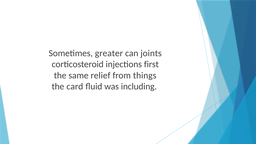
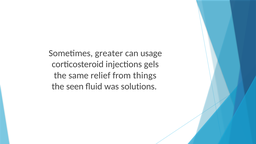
joints: joints -> usage (151, 53)
first: first -> gels (151, 64)
card: card -> seen (75, 87)
including: including -> solutions (139, 87)
